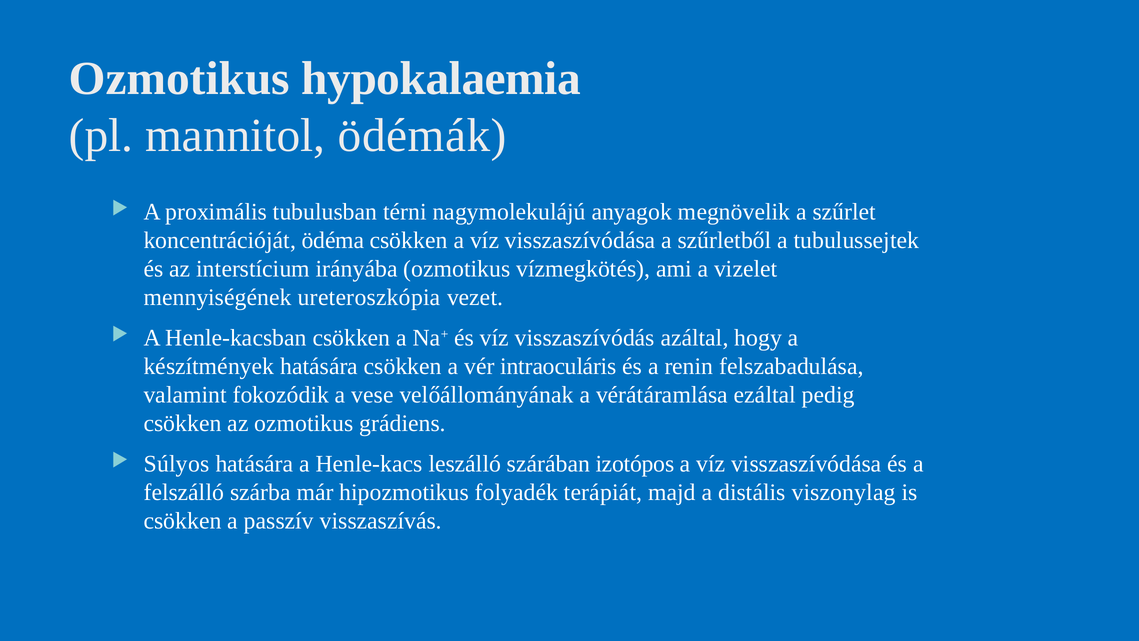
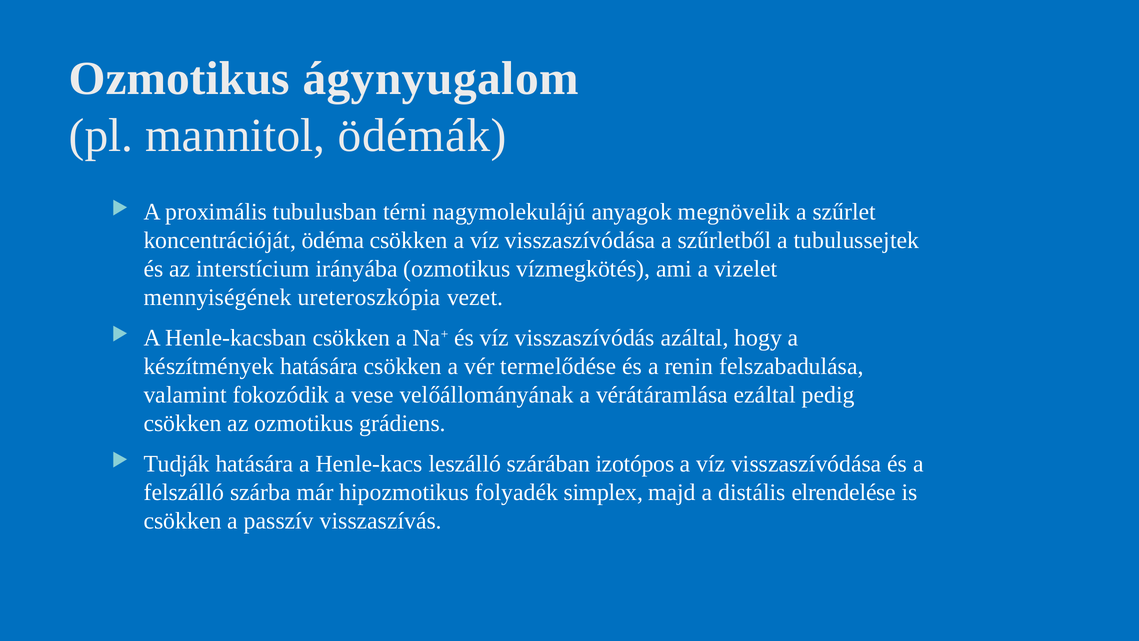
hypokalaemia: hypokalaemia -> ágynyugalom (441, 78)
intraoculáris: intraoculáris -> termelődése (558, 366)
Súlyos: Súlyos -> Tudják (177, 464)
terápiát: terápiát -> simplex (603, 492)
viszonylag: viszonylag -> elrendelése (844, 492)
